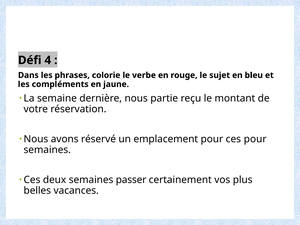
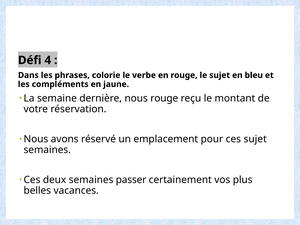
nous partie: partie -> rouge (164, 98)
ces pour: pour -> sujet (255, 139)
